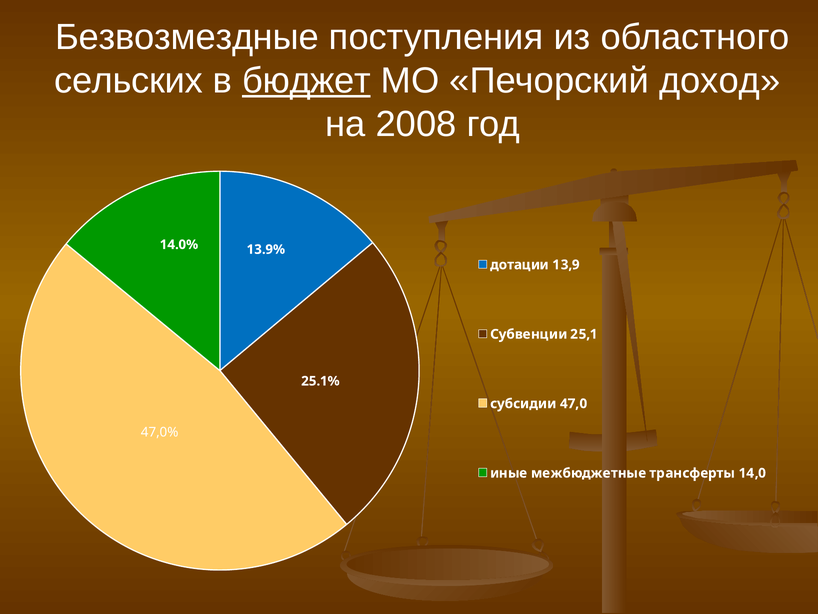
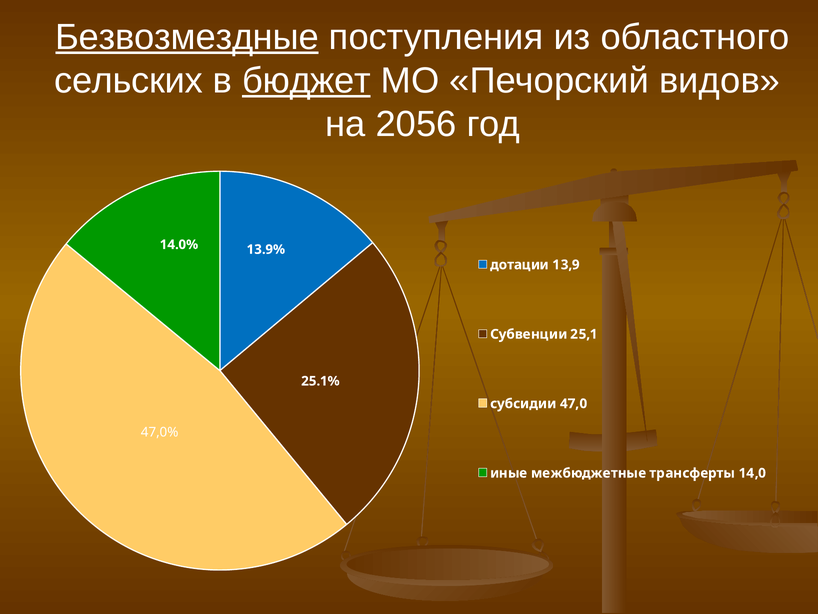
Безвозмездные underline: none -> present (187, 37)
доход: доход -> видов (720, 81)
2008: 2008 -> 2056 (416, 124)
